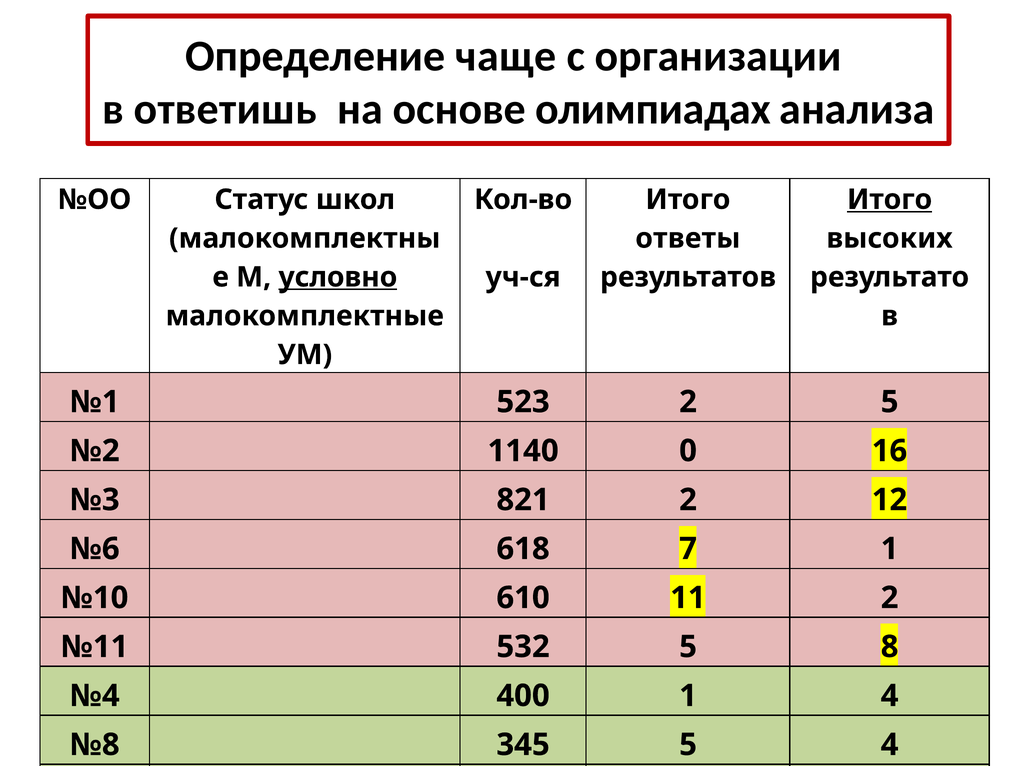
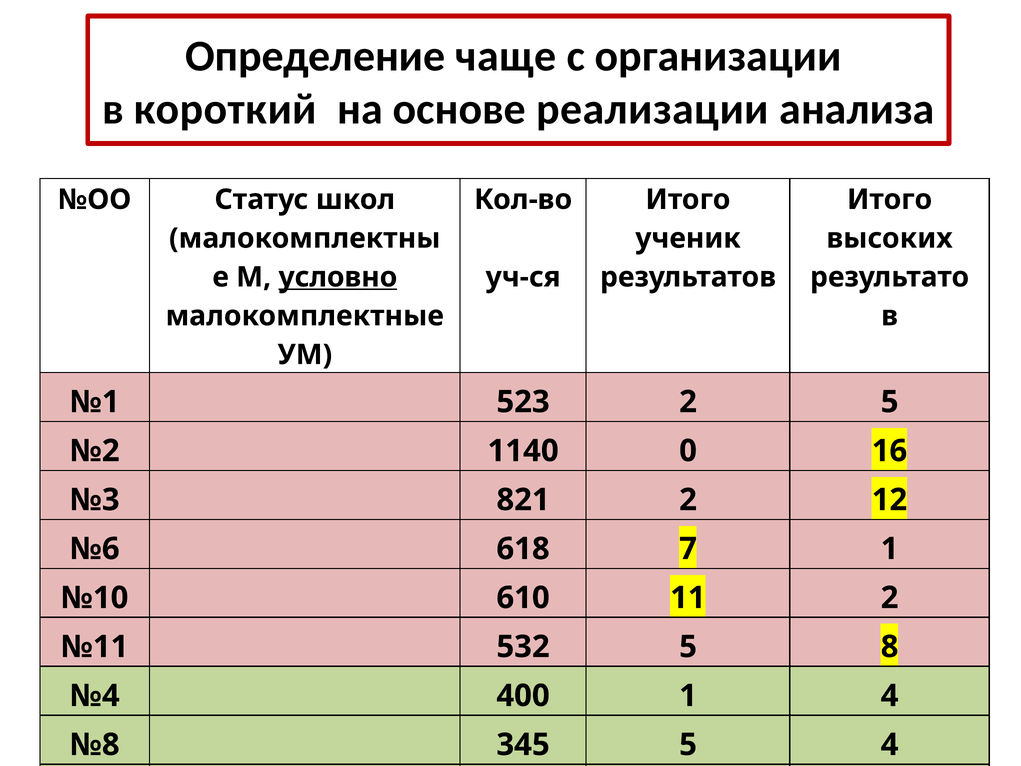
ответишь: ответишь -> короткий (225, 109)
олимпиадах: олимпиадах -> реализации (652, 109)
Итого underline: present -> none (890, 199)
ответы: ответы -> ученик (688, 238)
